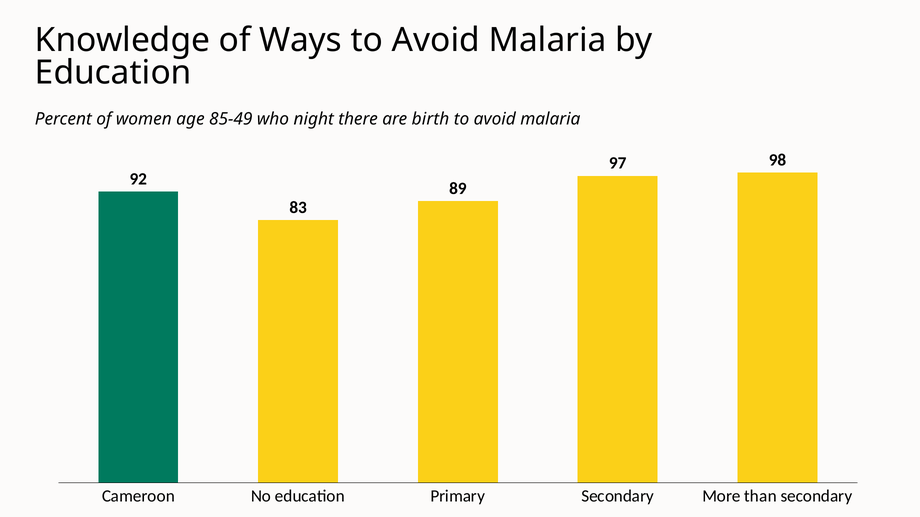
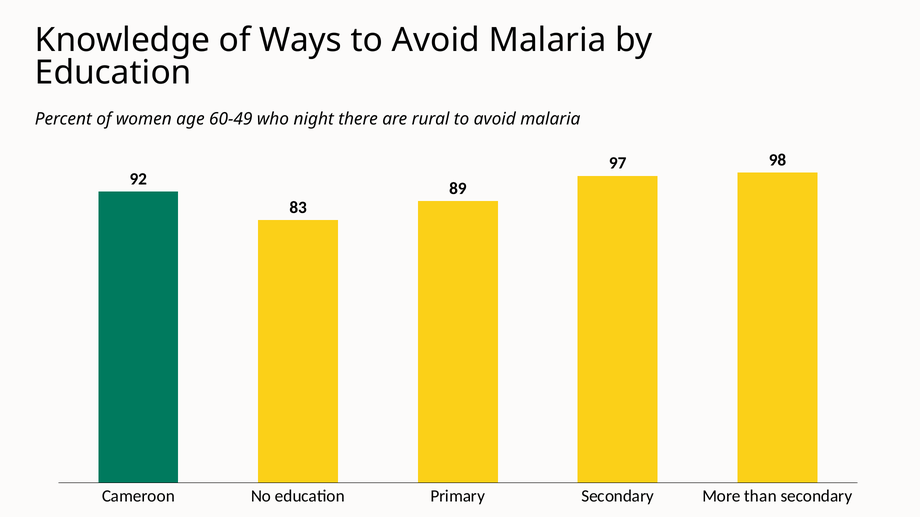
85-49: 85-49 -> 60-49 (231, 119)
birth: birth -> rural (431, 119)
